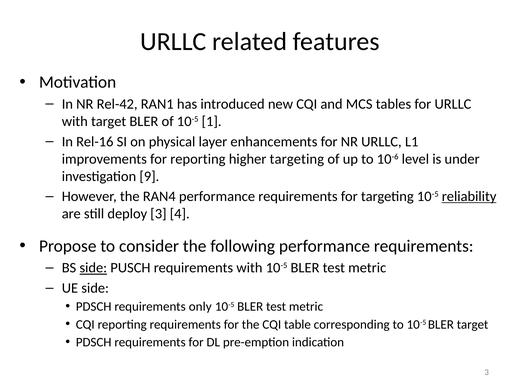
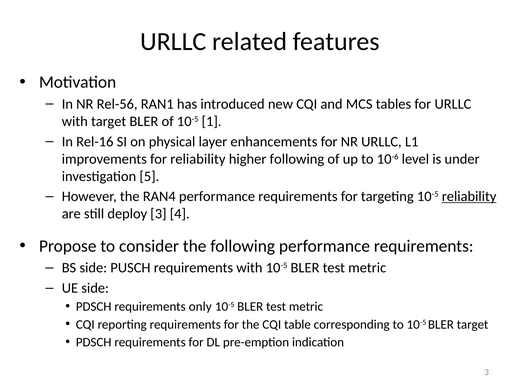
Rel-42: Rel-42 -> Rel-56 (117, 104)
for reporting: reporting -> reliability (198, 159)
higher targeting: targeting -> following (297, 159)
9: 9 -> 5 (149, 176)
side underline: present -> none (93, 268)
